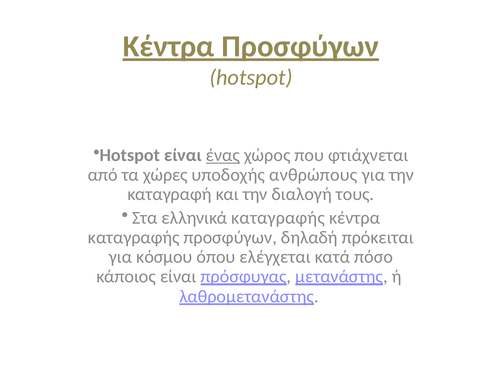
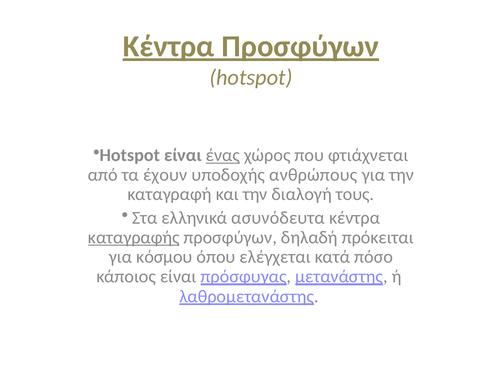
χώρες: χώρες -> έχουν (165, 175)
ελληνικά καταγραφής: καταγραφής -> ασυνόδευτα (278, 218)
καταγραφής underline: none -> present (134, 238)
